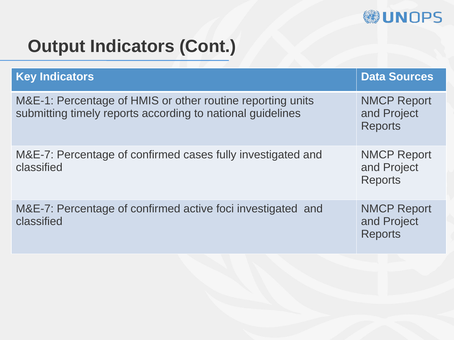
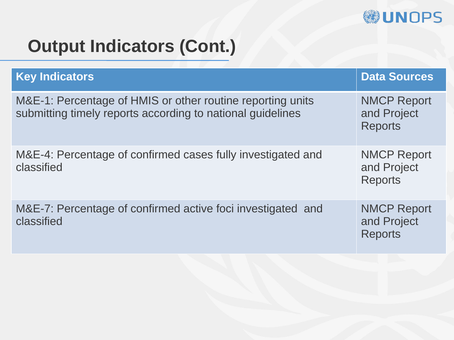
M&E-7: M&E-7 -> M&E-4 (35, 155)
